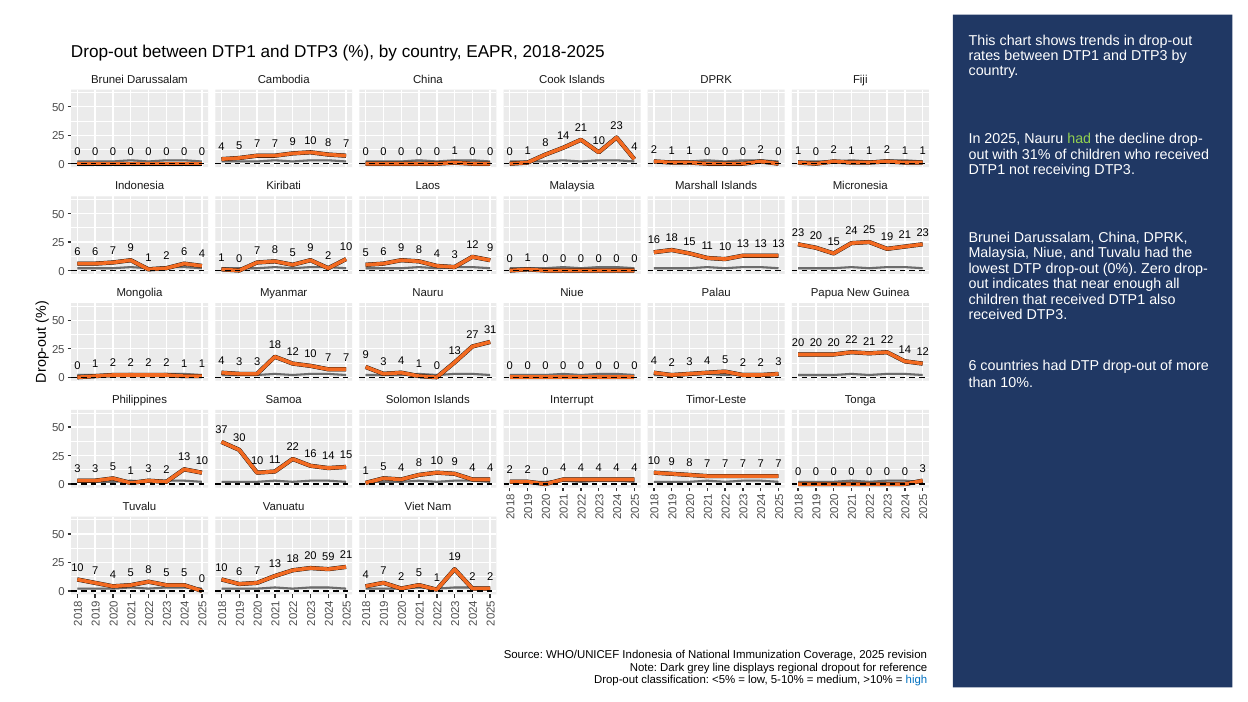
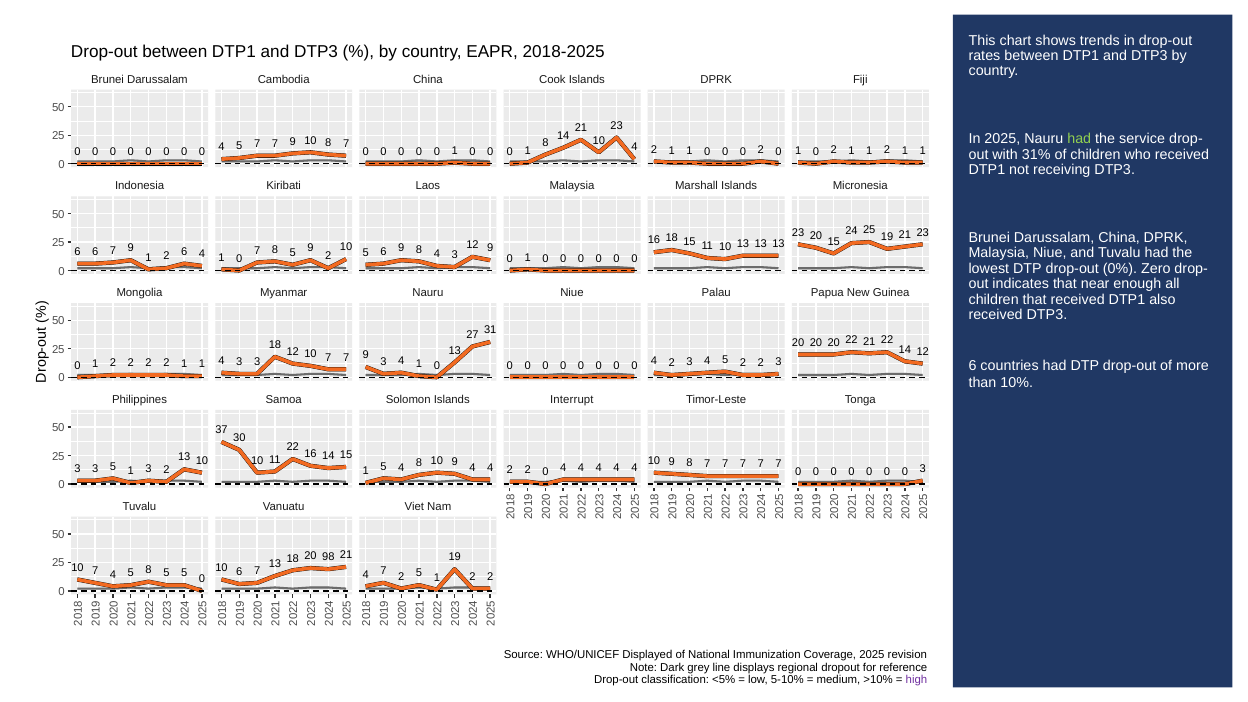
decline: decline -> service (1142, 139)
59: 59 -> 98 (328, 557)
WHO/UNICEF Indonesia: Indonesia -> Displayed (647, 655)
high colour: blue -> purple (916, 680)
